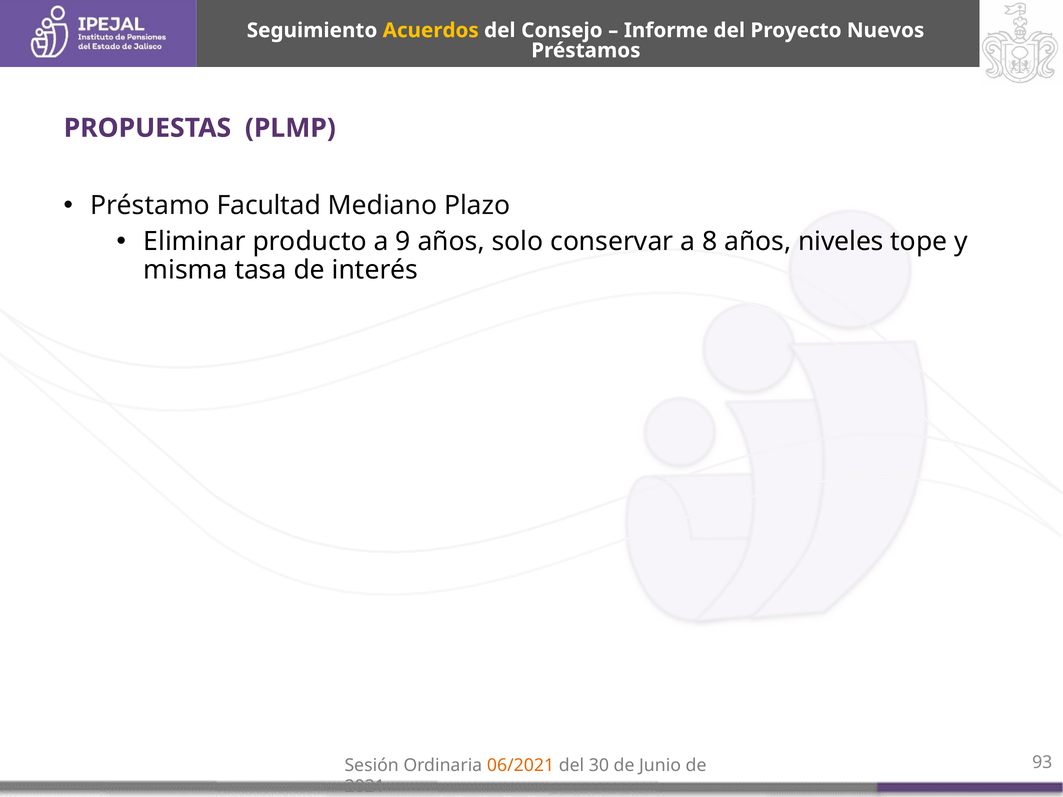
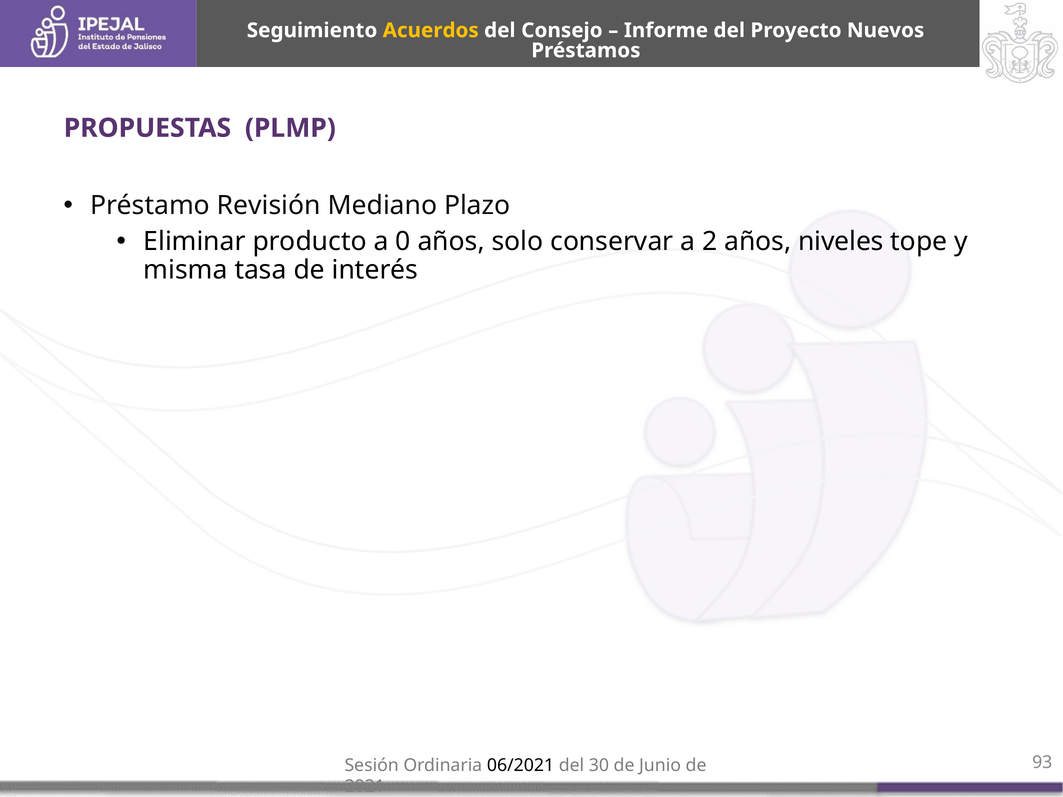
Facultad: Facultad -> Revisión (269, 206)
9: 9 -> 0 (403, 242)
8: 8 -> 2 (710, 242)
06/2021 colour: orange -> black (521, 766)
